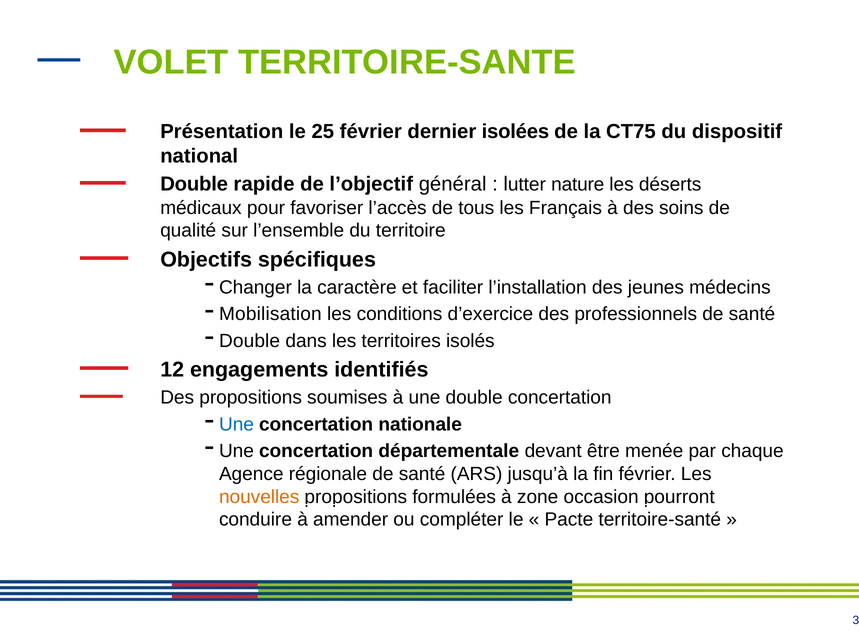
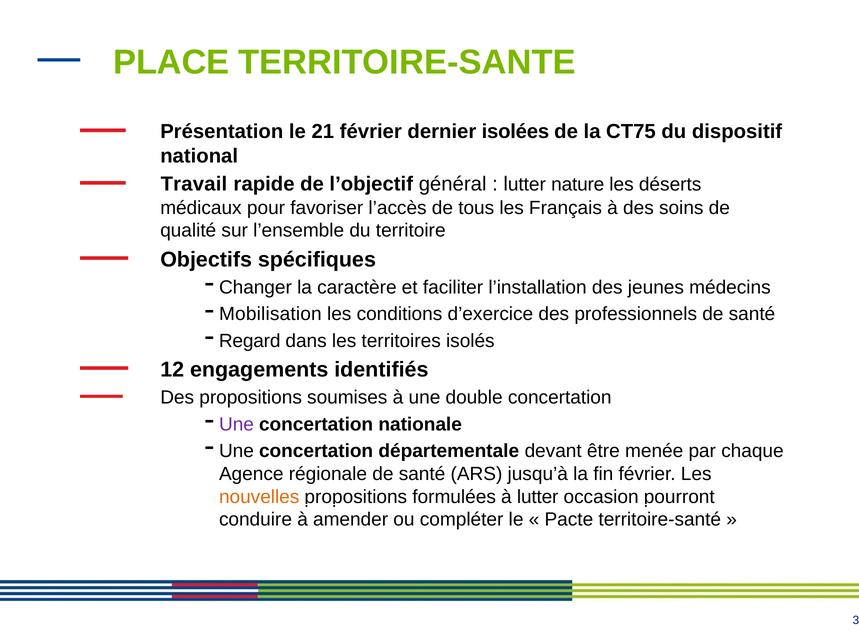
VOLET: VOLET -> PLACE (171, 62)
25: 25 -> 21 (323, 132)
Double: Double -> Travail (194, 184)
Double: Double -> Regard (250, 341)
Une colour: blue -> purple (236, 424)
à zone: zone -> lutter (538, 497)
